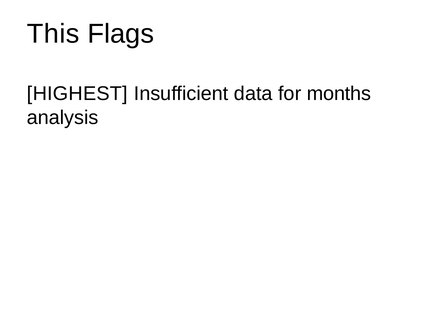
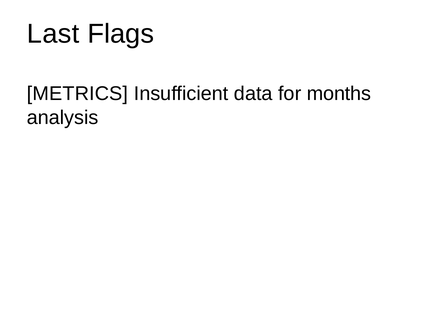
This: This -> Last (53, 34)
HIGHEST: HIGHEST -> METRICS (77, 94)
